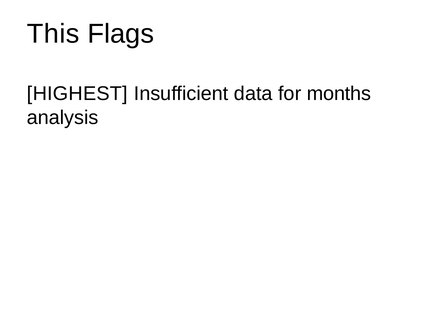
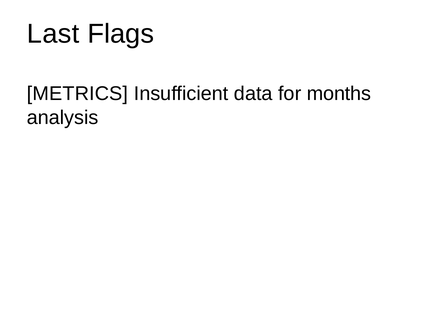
This: This -> Last (53, 34)
HIGHEST: HIGHEST -> METRICS (77, 94)
